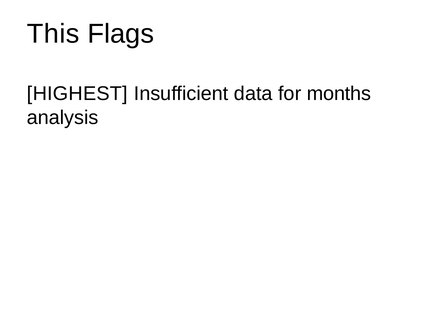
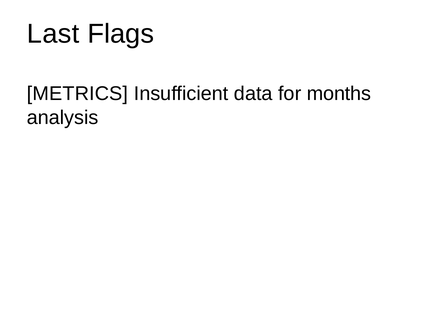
This: This -> Last (53, 34)
HIGHEST: HIGHEST -> METRICS (77, 94)
